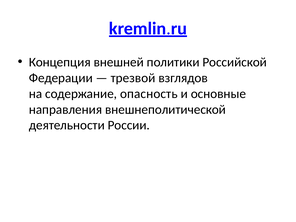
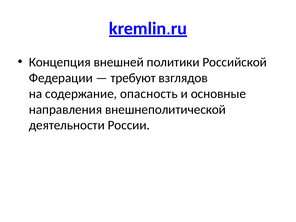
трезвой: трезвой -> требуют (133, 78)
